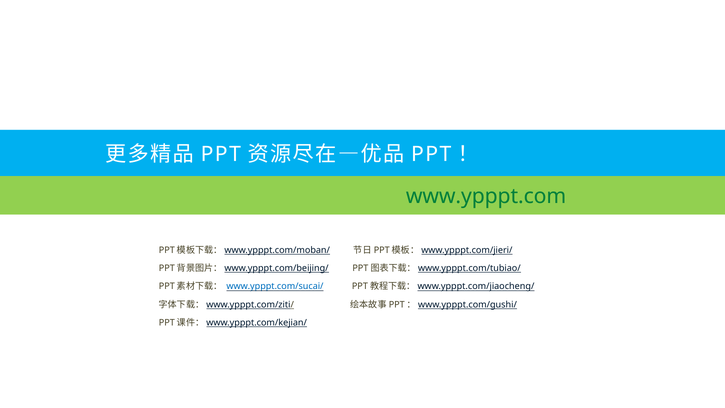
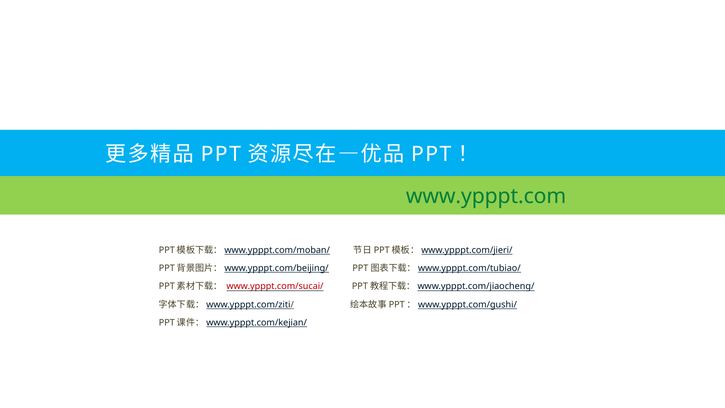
www.ypppt.com/sucai/ colour: blue -> red (275, 286)
